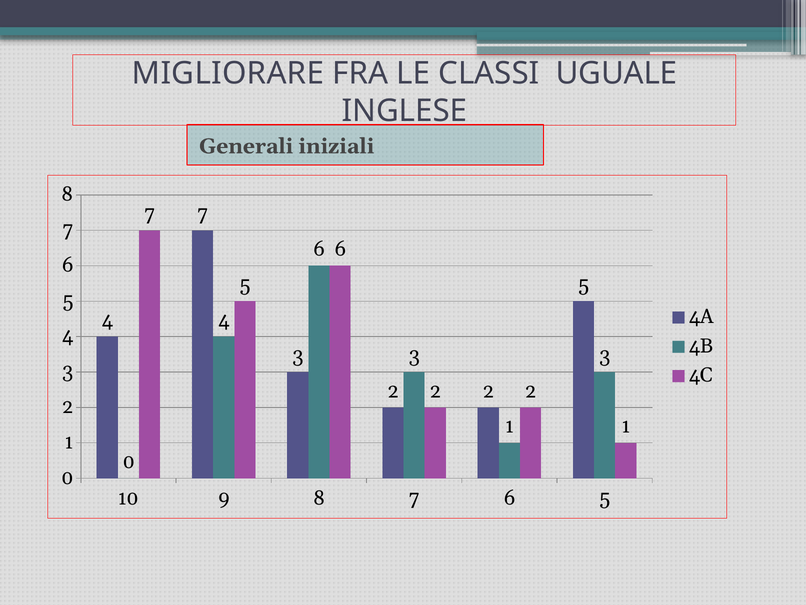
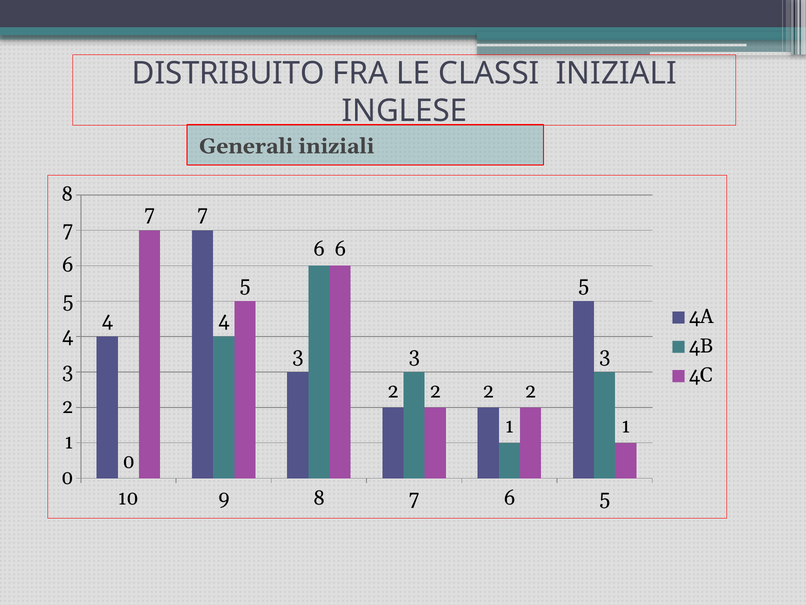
MIGLIORARE: MIGLIORARE -> DISTRIBUITO (228, 73)
CLASSI UGUALE: UGUALE -> INIZIALI (616, 73)
